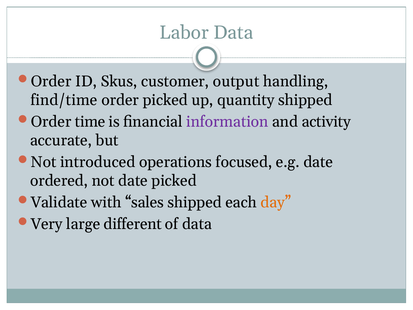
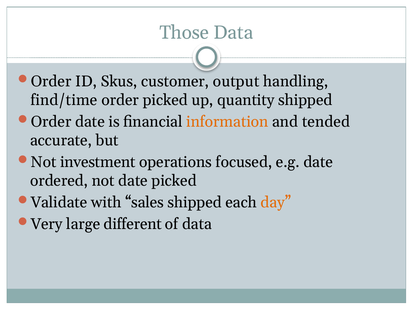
Labor: Labor -> Those (184, 33)
Order time: time -> date (90, 122)
information colour: purple -> orange (227, 122)
activity: activity -> tended (326, 122)
introduced: introduced -> investment (98, 162)
